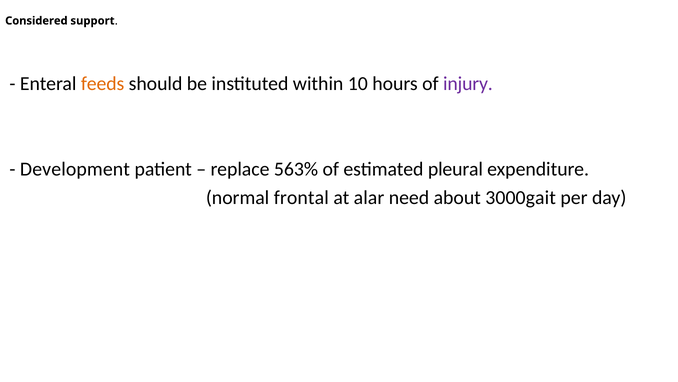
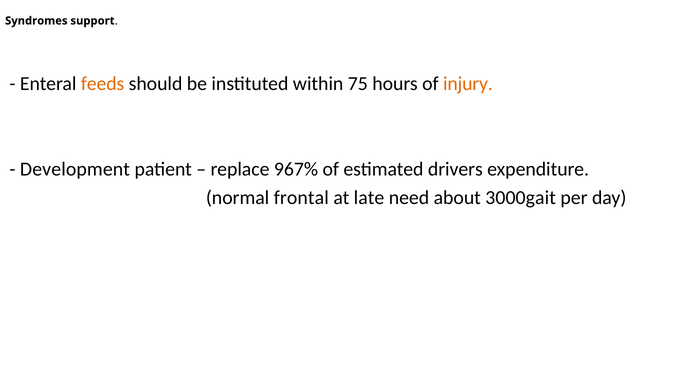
Considered: Considered -> Syndromes (36, 21)
10: 10 -> 75 (358, 84)
injury colour: purple -> orange (468, 84)
563%: 563% -> 967% (296, 169)
pleural: pleural -> drivers (455, 169)
alar: alar -> late (369, 197)
